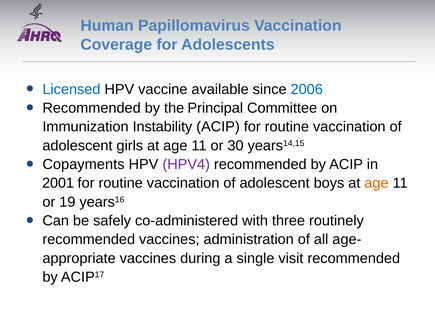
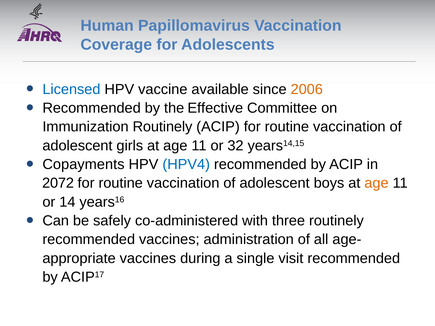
2006 colour: blue -> orange (307, 89)
Principal: Principal -> Effective (215, 108)
Immunization Instability: Instability -> Routinely (162, 127)
30: 30 -> 32 (235, 146)
HPV4 colour: purple -> blue (186, 165)
2001: 2001 -> 2072 (58, 183)
19: 19 -> 14 (67, 202)
